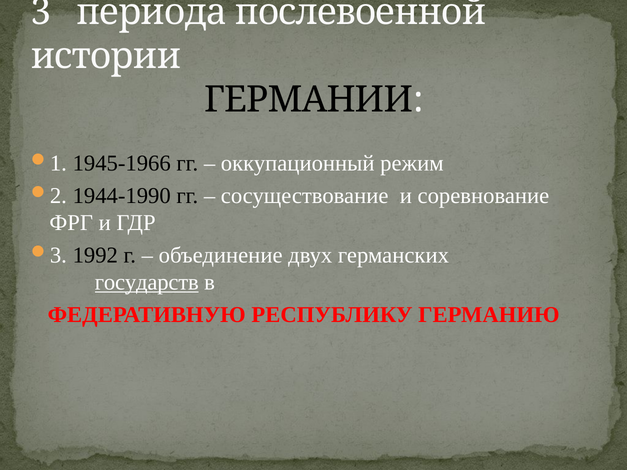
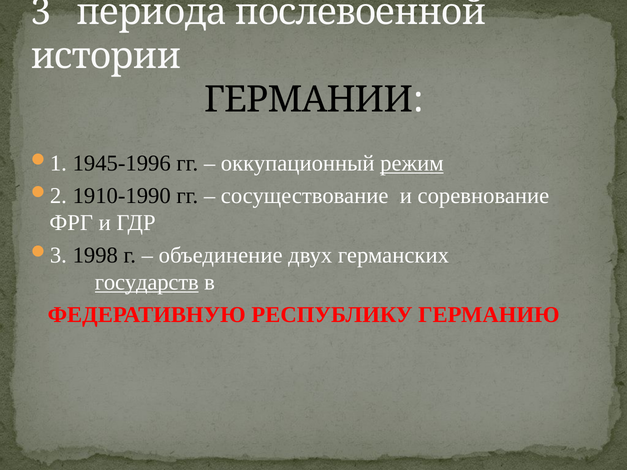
1945-1966: 1945-1966 -> 1945-1996 (122, 163)
режим underline: none -> present (412, 163)
1944-1990: 1944-1990 -> 1910-1990 (122, 196)
1992: 1992 -> 1998 (95, 255)
